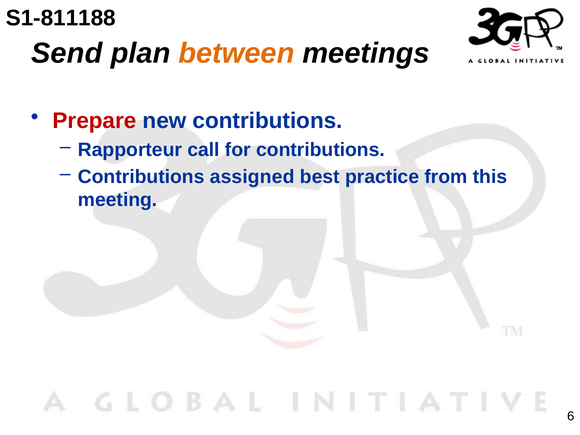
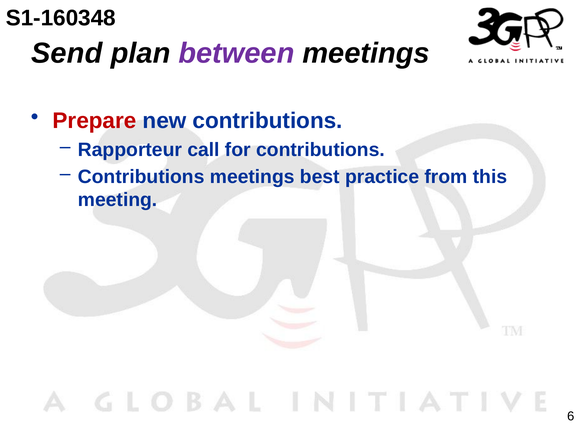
S1-811188: S1-811188 -> S1-160348 (61, 18)
between colour: orange -> purple (236, 53)
Contributions assigned: assigned -> meetings (252, 177)
